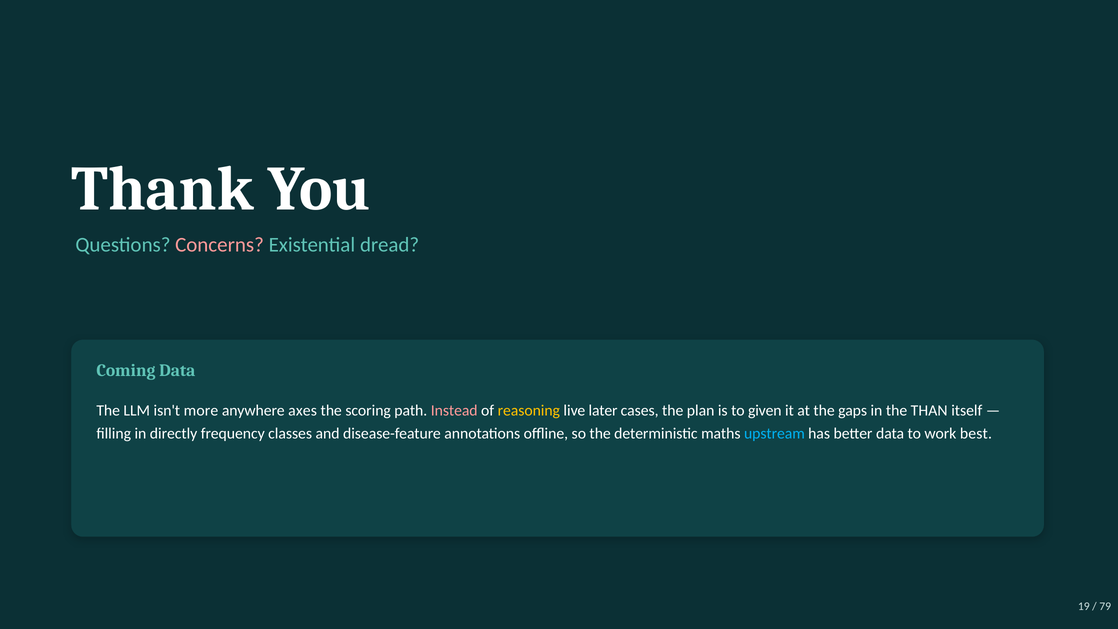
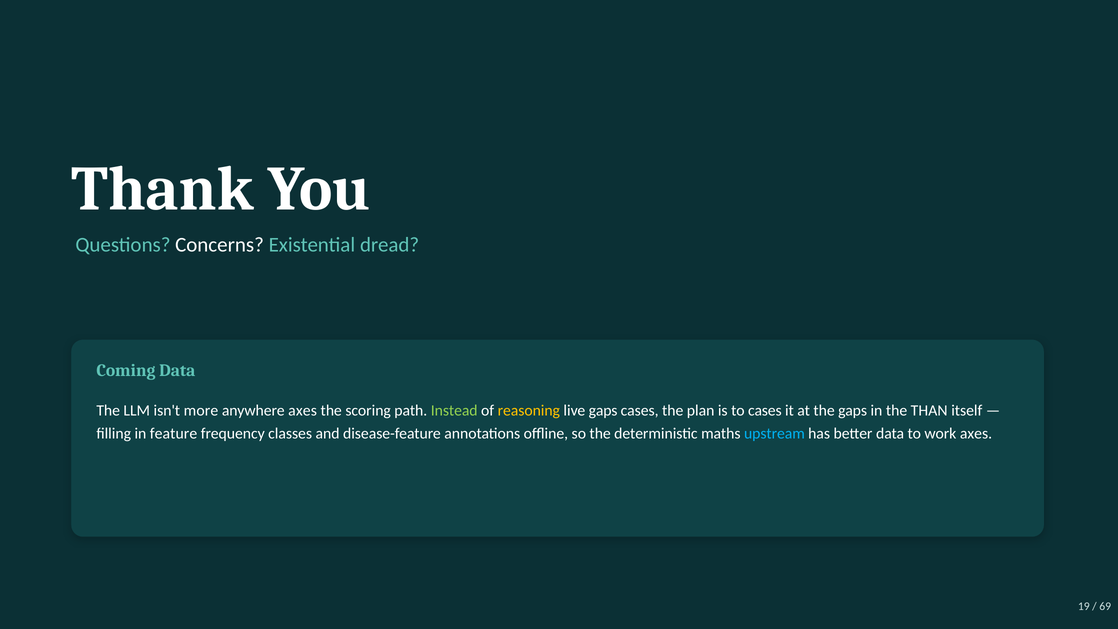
Concerns colour: pink -> white (219, 245)
Instead colour: pink -> light green (454, 410)
live later: later -> gaps (603, 410)
to given: given -> cases (765, 410)
directly: directly -> feature (174, 433)
work best: best -> axes (976, 433)
79: 79 -> 69 (1105, 606)
